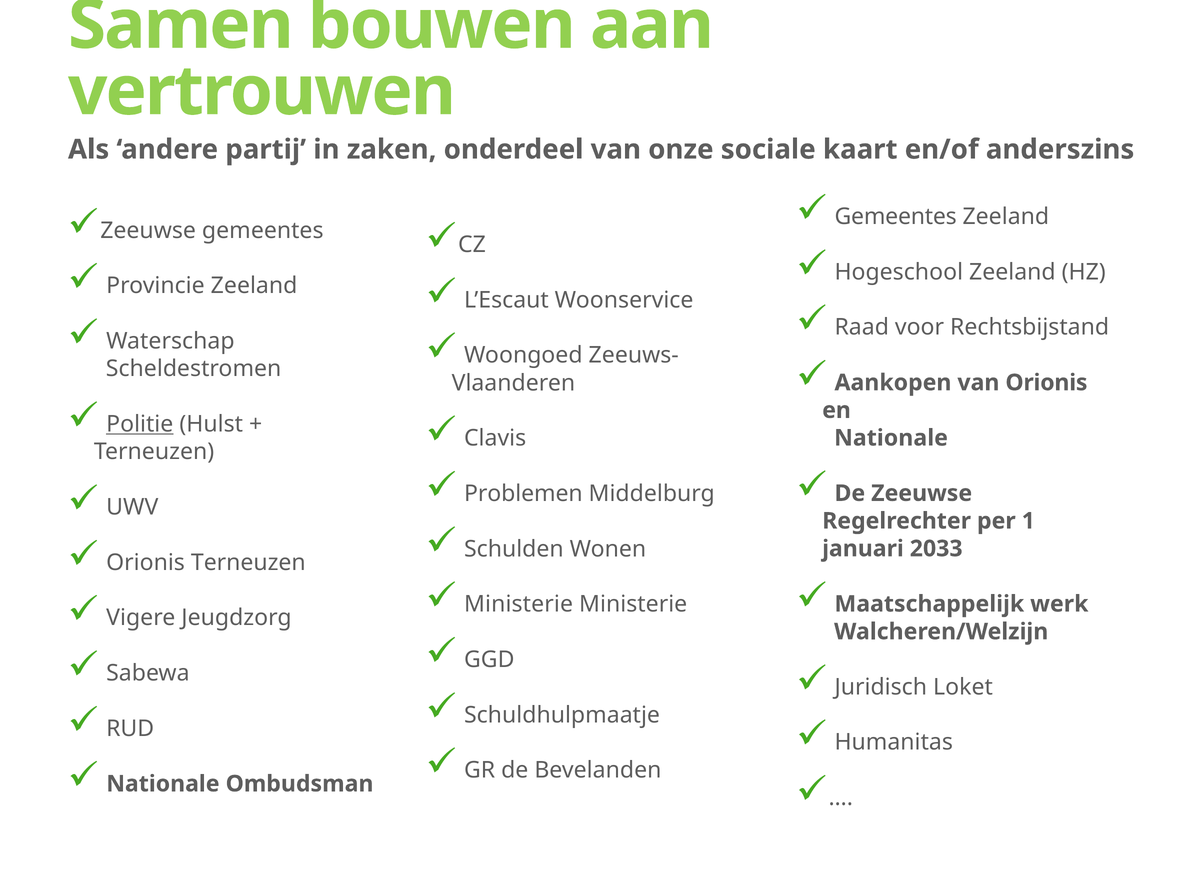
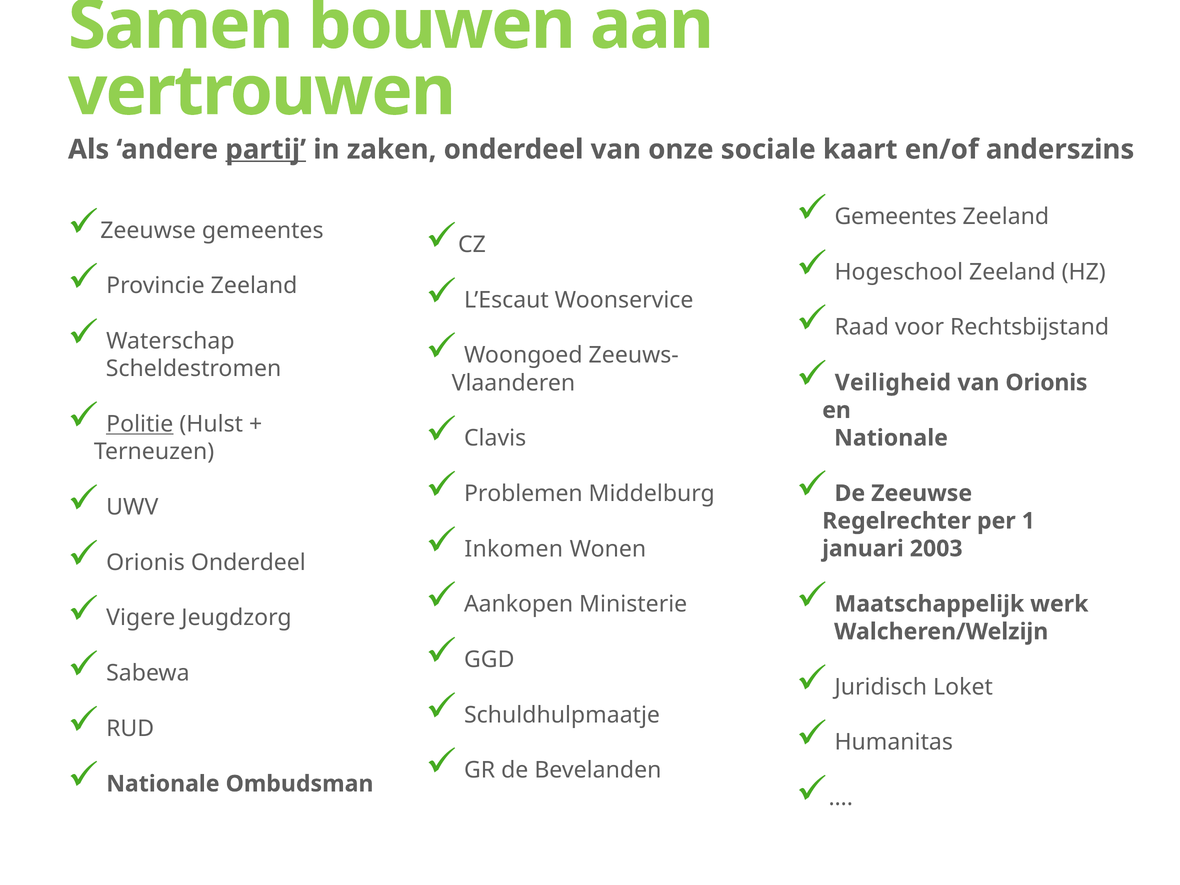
partij underline: none -> present (266, 149)
Aankopen: Aankopen -> Veiligheid (893, 383)
Schulden: Schulden -> Inkomen (514, 549)
Orionis Terneuzen: Terneuzen -> Onderdeel (248, 562)
2033: 2033 -> 2003 (936, 549)
Ministerie: Ministerie -> Aankopen (519, 604)
